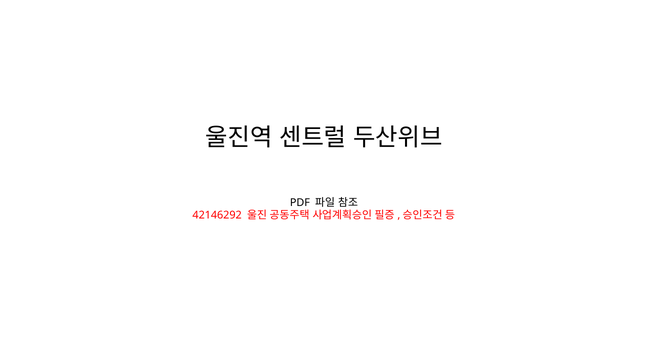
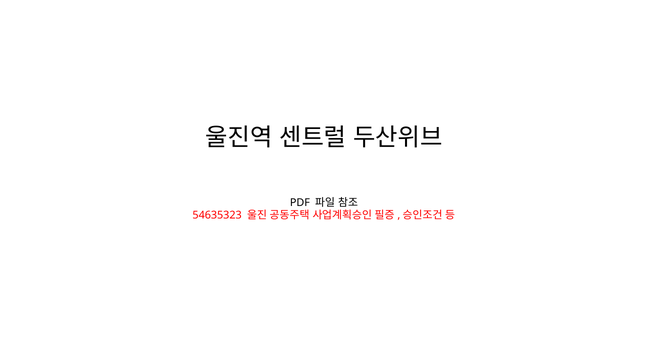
42146292: 42146292 -> 54635323 (217, 216)
